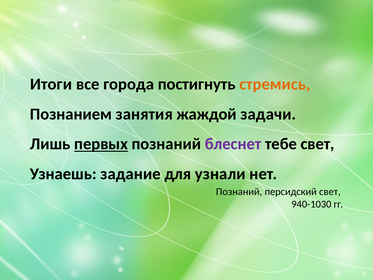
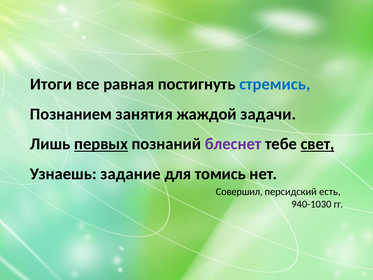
города: города -> равная (129, 84)
стремись colour: orange -> blue (275, 84)
свет underline: none -> present (318, 144)
узнали: узнали -> томись (220, 174)
Познаний: Познаний -> Совершил (239, 192)
персидский свет: свет -> есть (330, 192)
